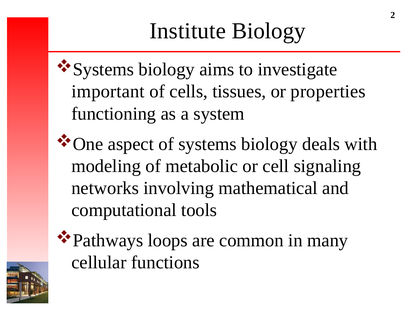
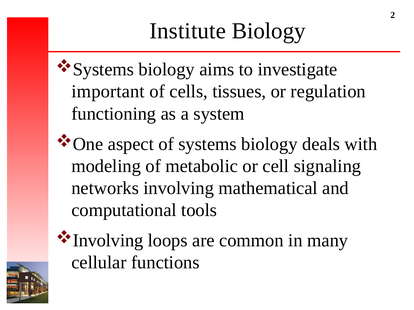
properties: properties -> regulation (328, 92)
Pathways: Pathways -> Involving (108, 241)
